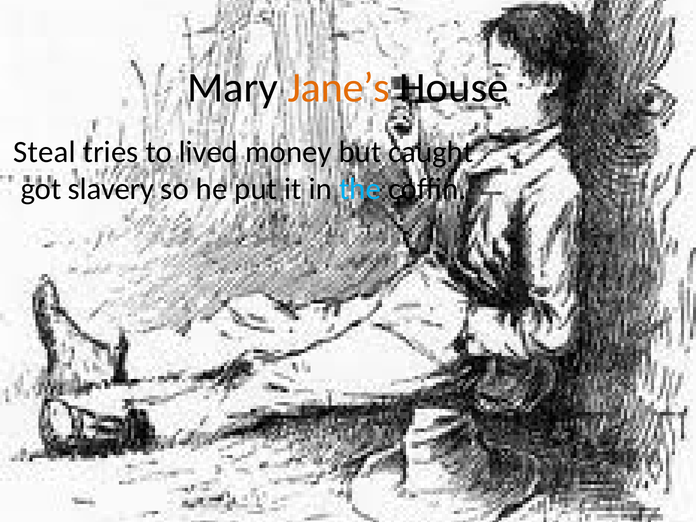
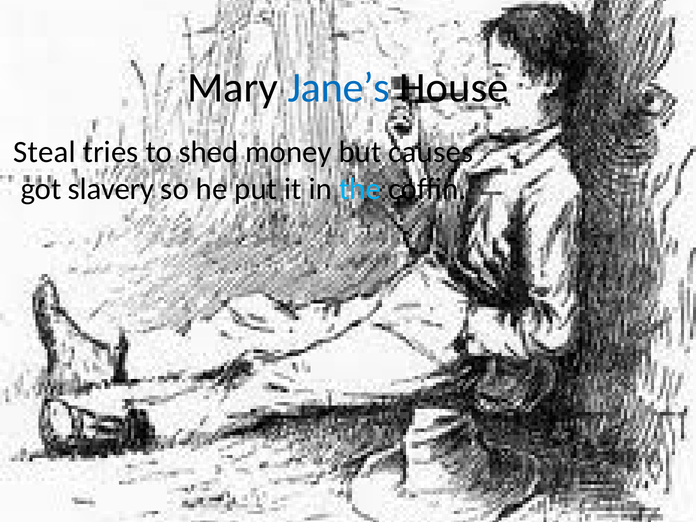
Jane’s colour: orange -> blue (339, 88)
lived: lived -> shed (209, 152)
caught: caught -> causes (431, 152)
